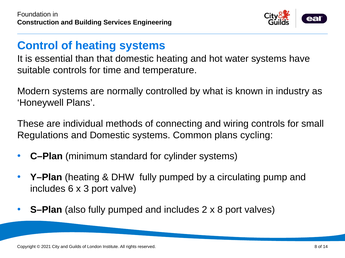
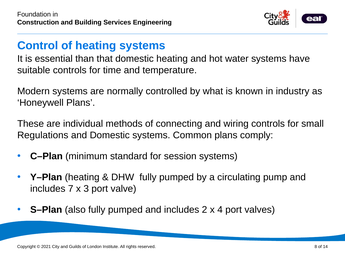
cycling: cycling -> comply (257, 136)
cylinder: cylinder -> session (180, 157)
6: 6 -> 7 (71, 189)
x 8: 8 -> 4 (220, 210)
